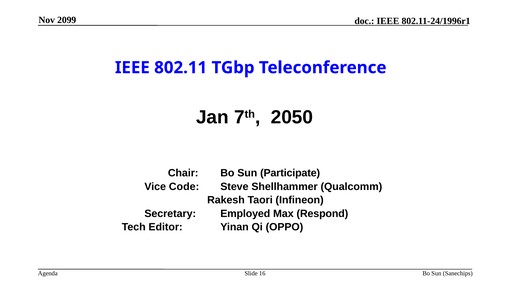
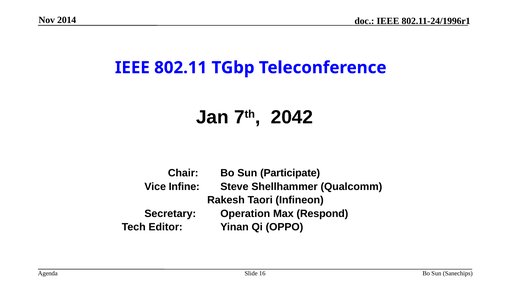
2099: 2099 -> 2014 (67, 20)
2050: 2050 -> 2042 (292, 117)
Code: Code -> Infine (184, 186)
Employed: Employed -> Operation (245, 213)
